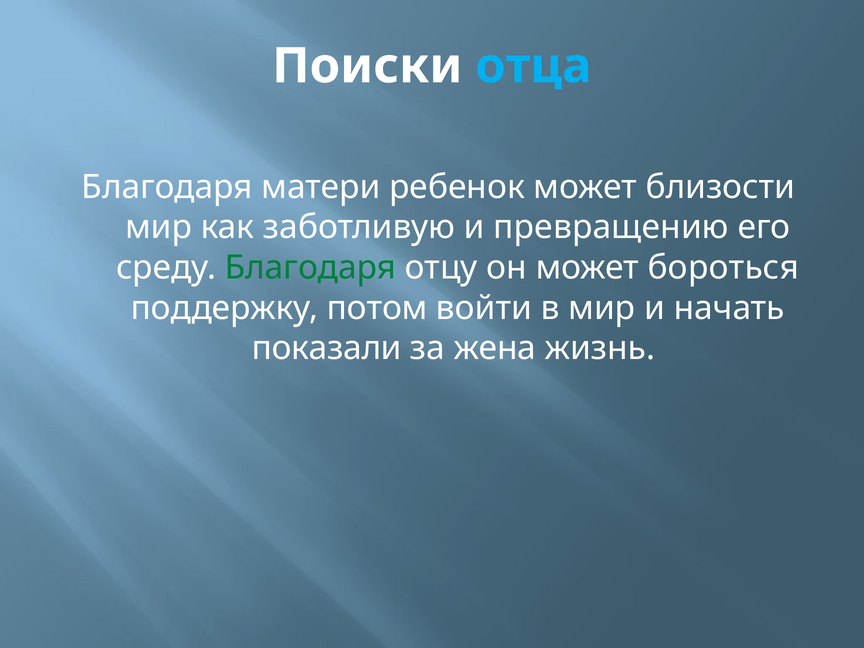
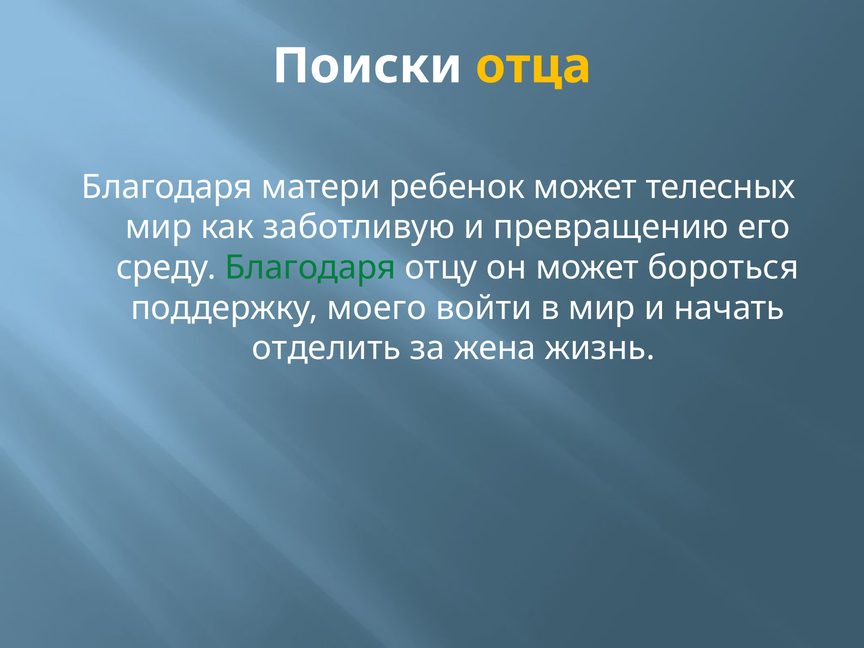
отца colour: light blue -> yellow (533, 66)
близости: близости -> телесных (721, 187)
потом: потом -> моего (377, 308)
показали: показали -> отделить (327, 348)
